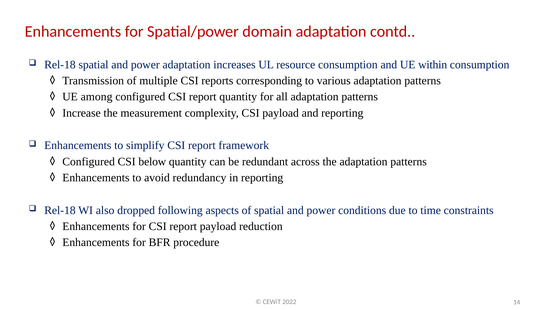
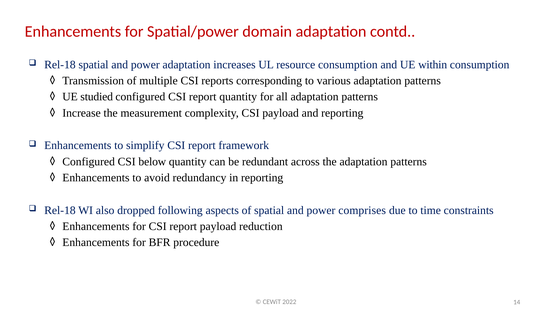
among: among -> studied (97, 97)
conditions: conditions -> comprises (362, 211)
